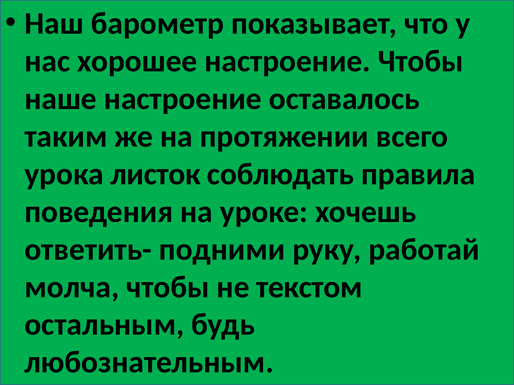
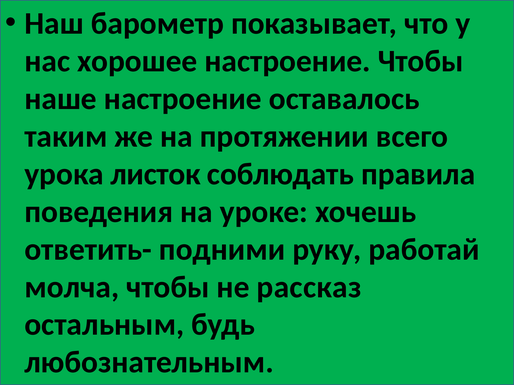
текстом: текстом -> рассказ (309, 287)
